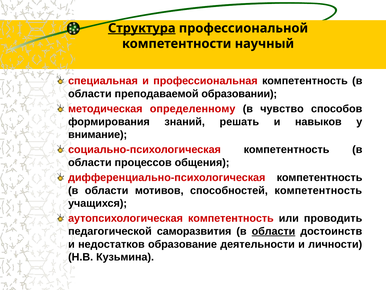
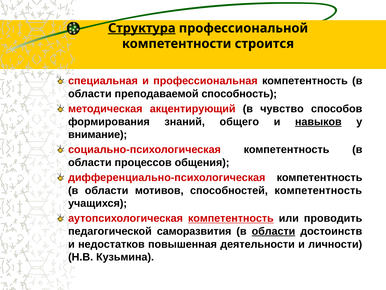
научный: научный -> строится (264, 44)
образовании: образовании -> способность (239, 94)
определенному: определенному -> акцентирующий (193, 109)
решать: решать -> общего (239, 122)
навыков underline: none -> present (318, 122)
компетентность underline: none -> present (231, 218)
образование: образование -> повышенная (183, 244)
